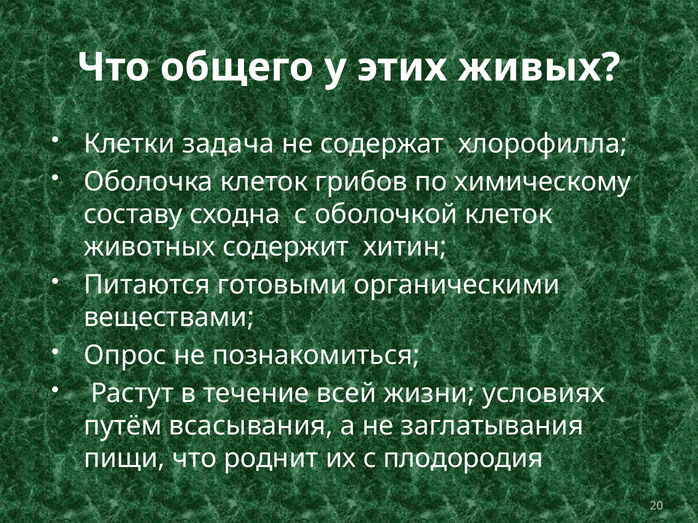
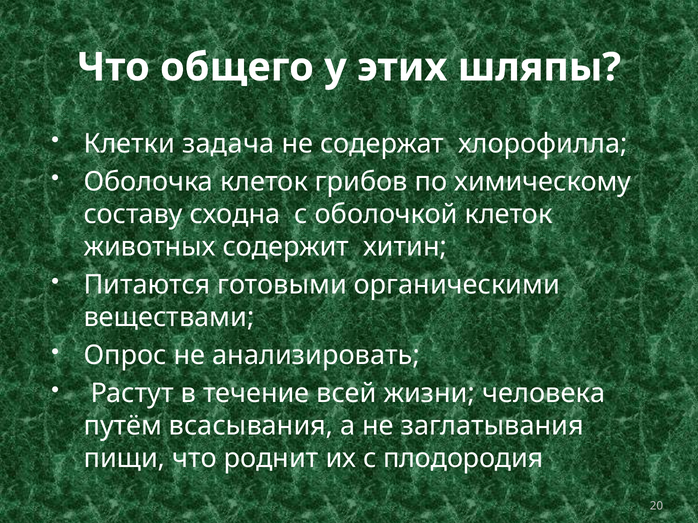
живых: живых -> шляпы (539, 67)
познакомиться: познакомиться -> анализировать (316, 356)
условиях: условиях -> человека (544, 394)
